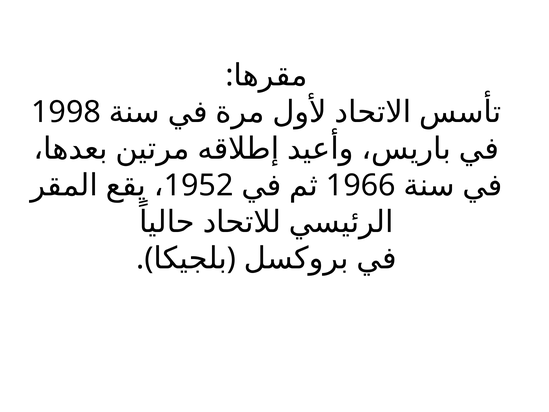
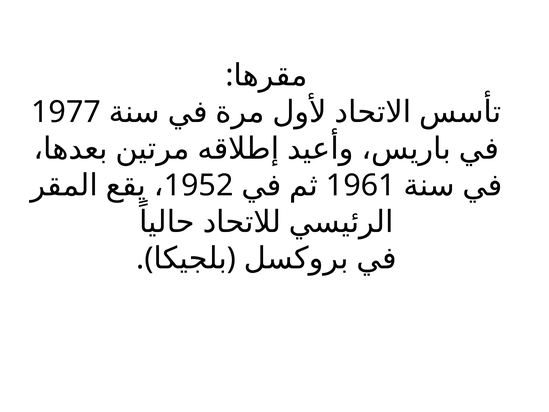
1998: 1998 -> 1977 (66, 112)
1966: 1966 -> 1961 (361, 185)
